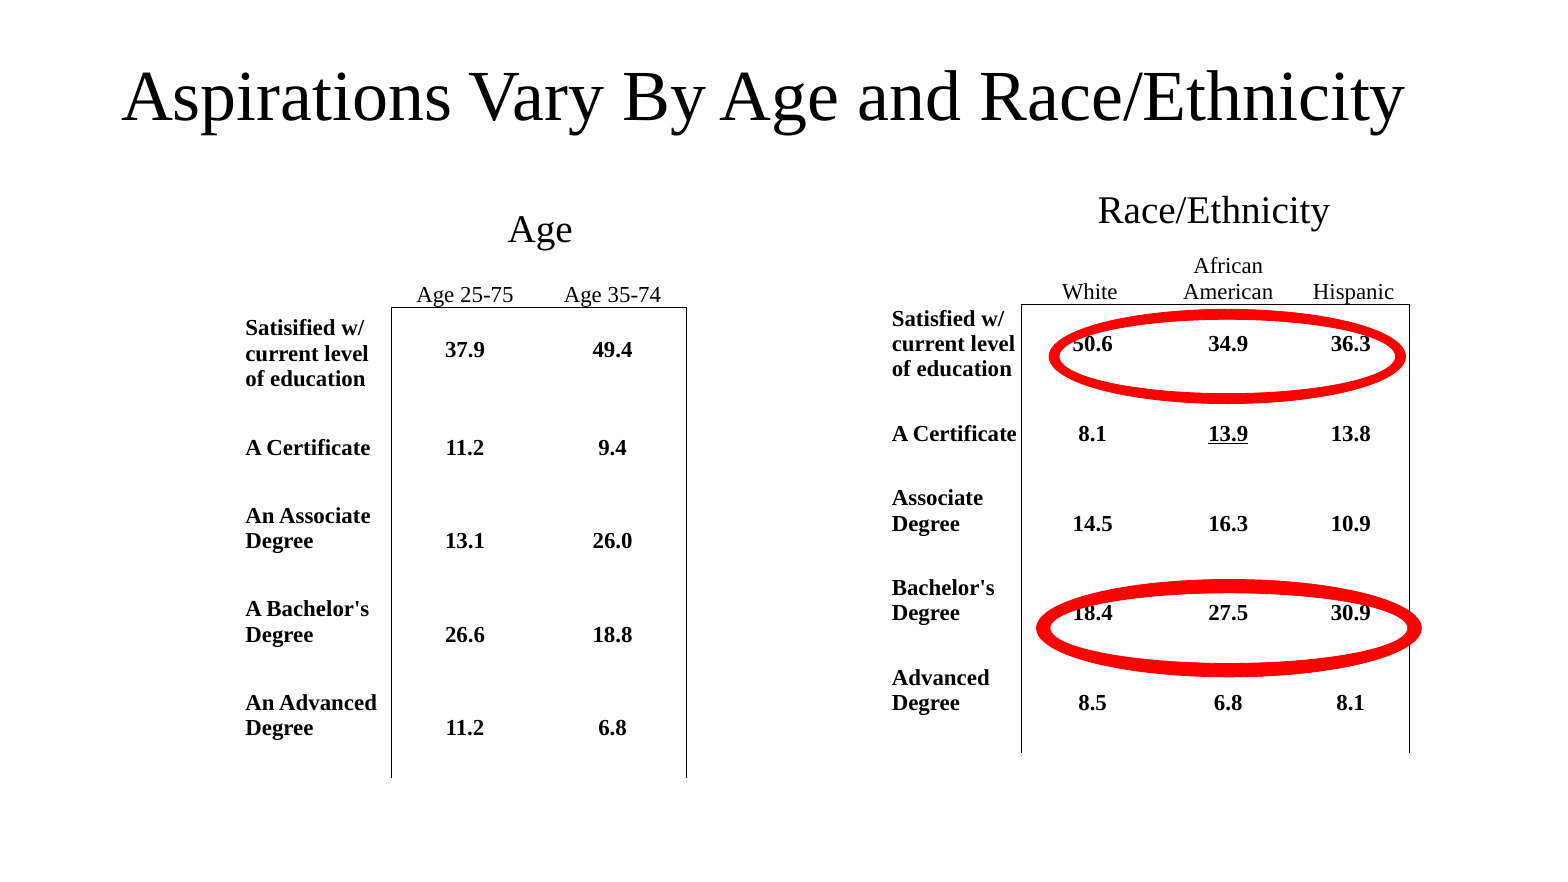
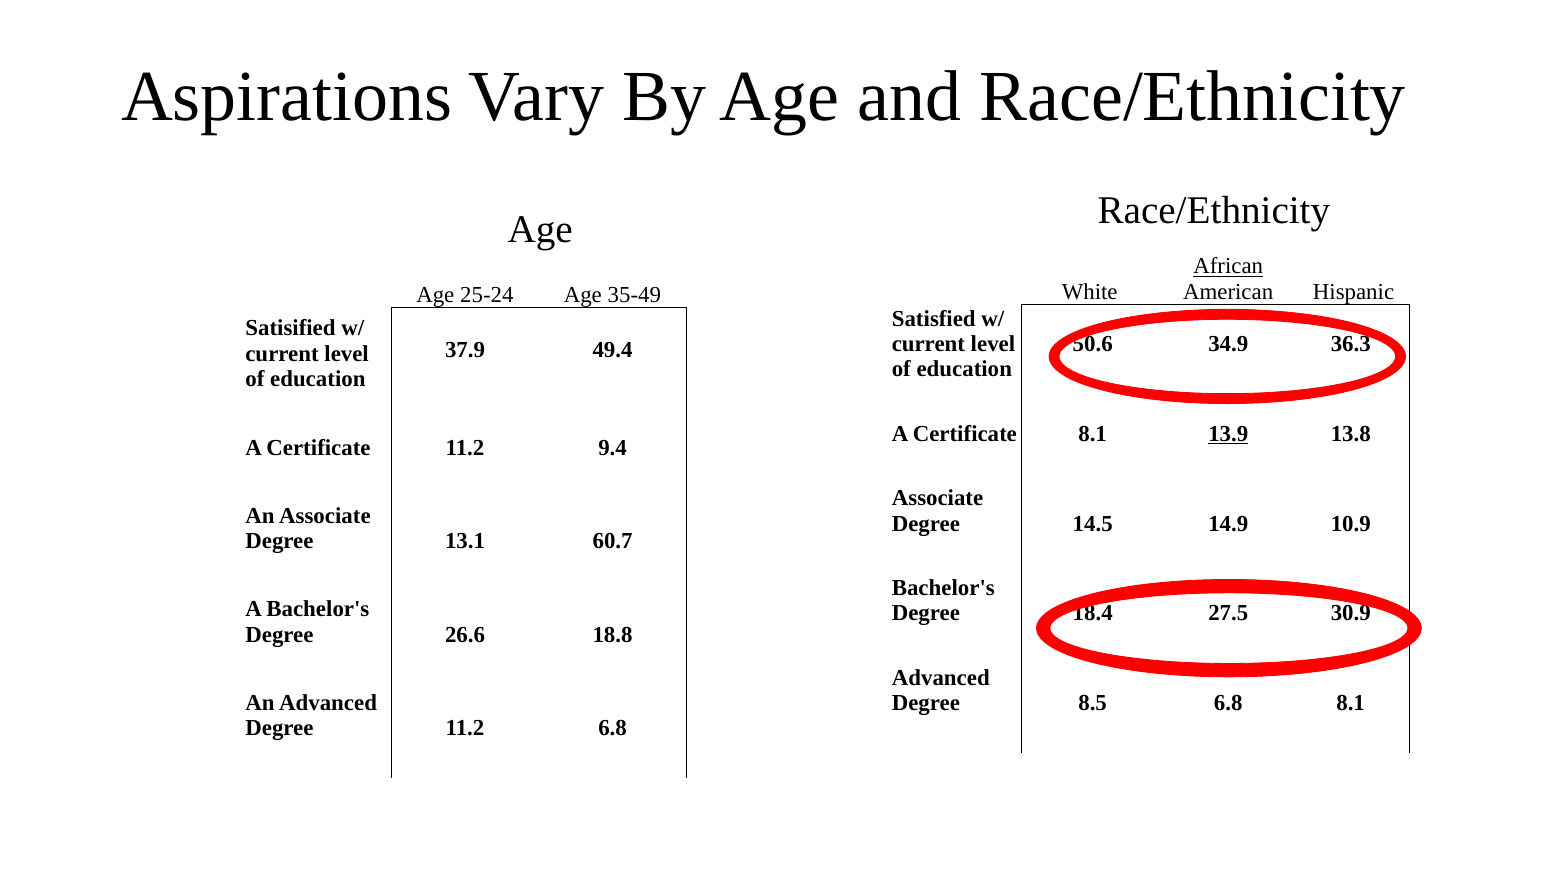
African underline: none -> present (1228, 266)
25-75: 25-75 -> 25-24 (487, 295)
35-74: 35-74 -> 35-49 (634, 295)
16.3: 16.3 -> 14.9 (1228, 523)
26.0: 26.0 -> 60.7 (613, 541)
